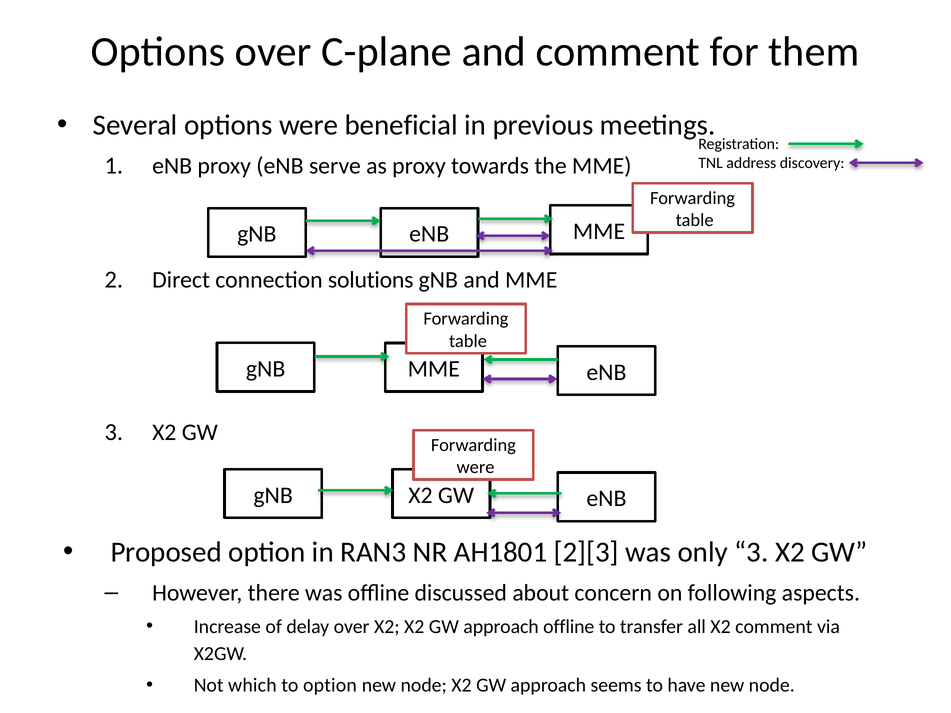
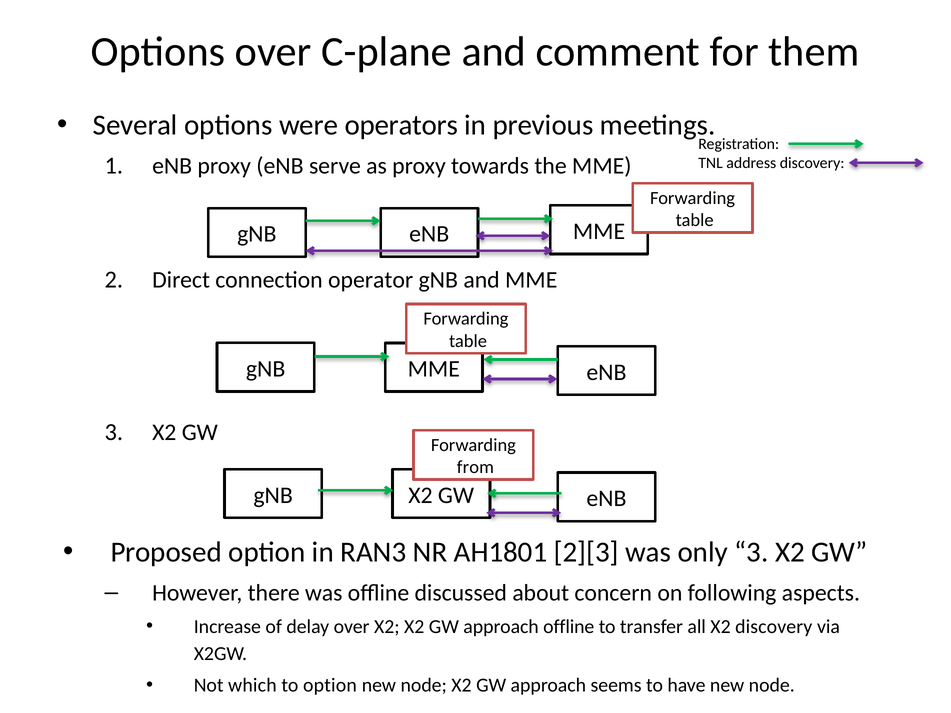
beneficial: beneficial -> operators (401, 125)
solutions: solutions -> operator (371, 280)
were: were -> from (475, 468)
X2 comment: comment -> discovery (774, 627)
